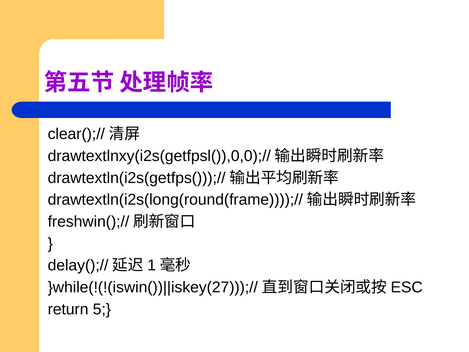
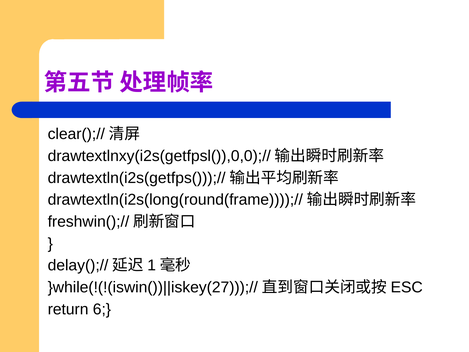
5: 5 -> 6 (102, 309)
